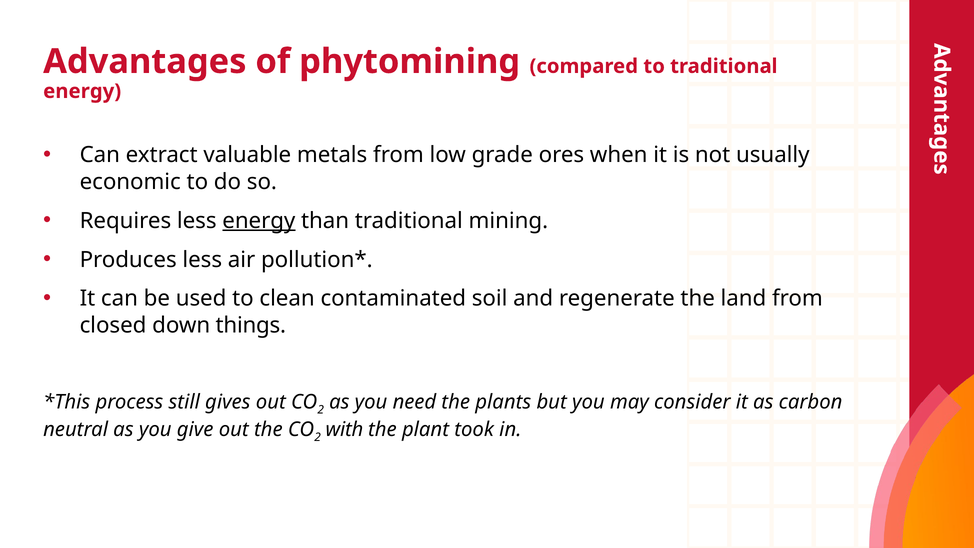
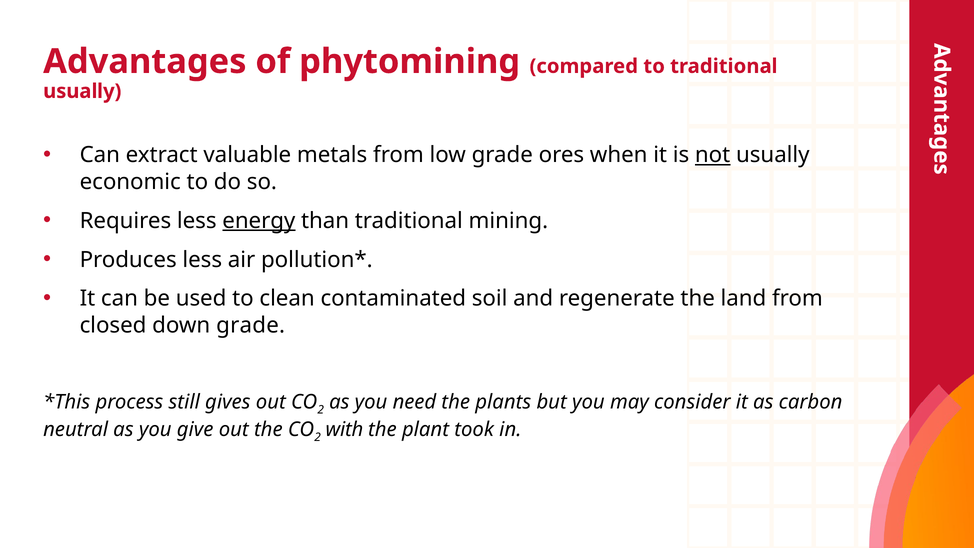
energy: energy -> usually (82, 91)
not underline: none -> present (713, 155)
down things: things -> grade (251, 325)
